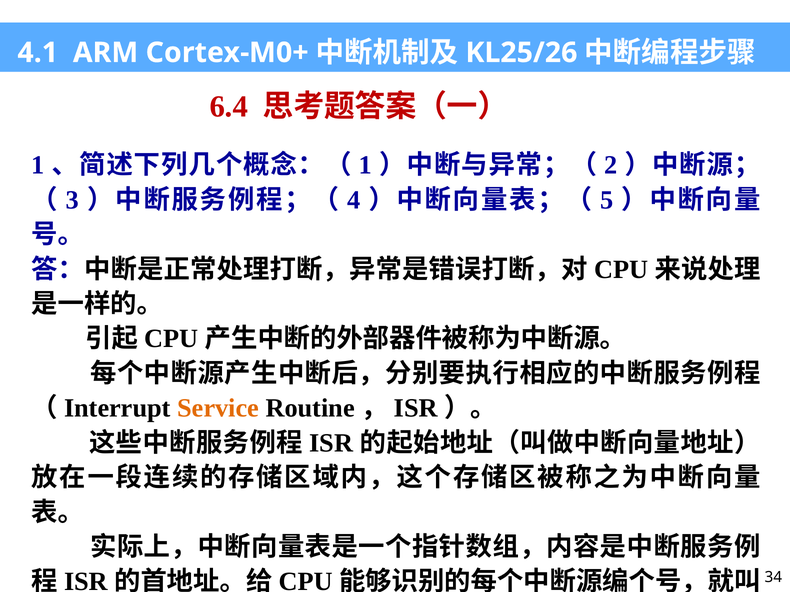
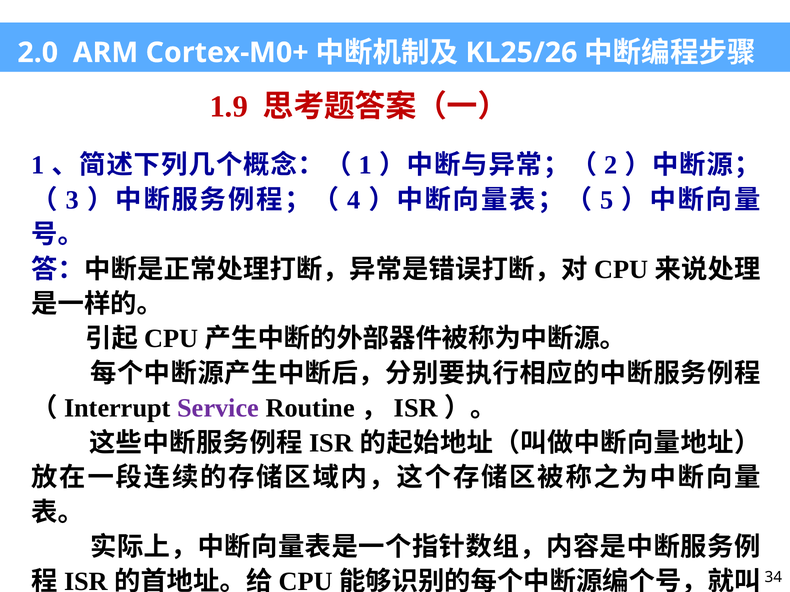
4.1: 4.1 -> 2.0 (38, 53)
6.4: 6.4 -> 1.9 (229, 107)
Service colour: orange -> purple (218, 409)
